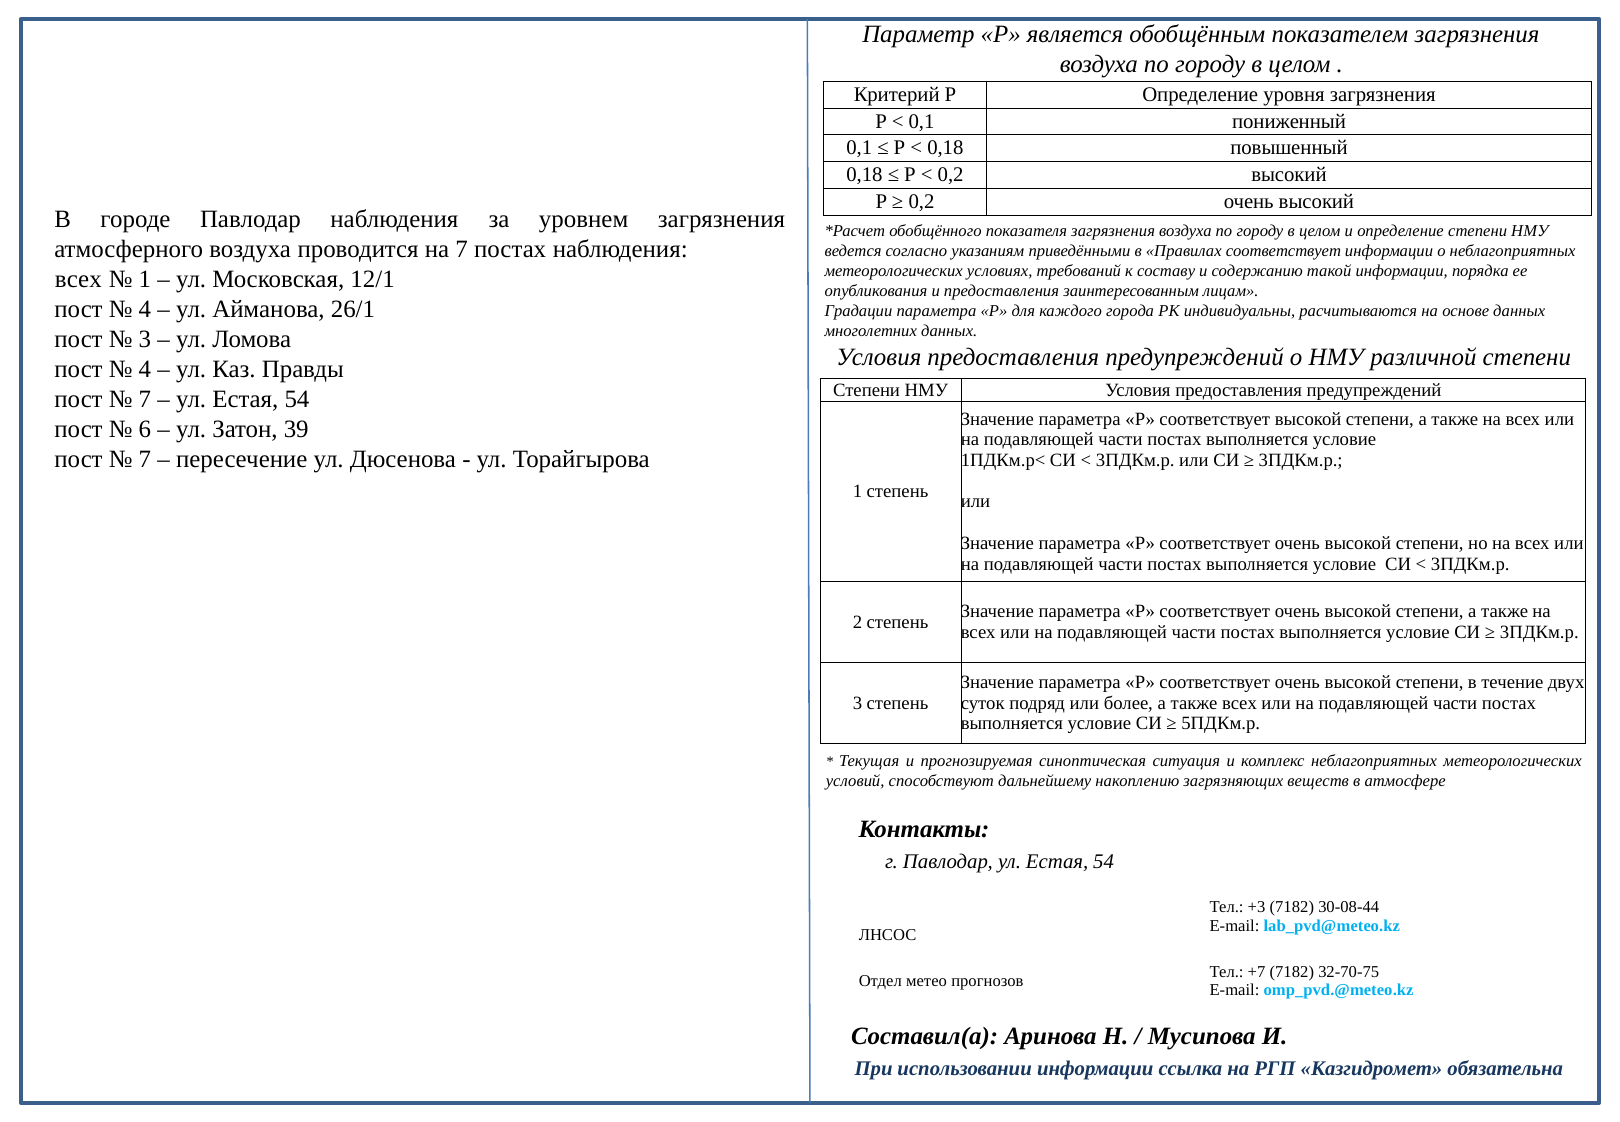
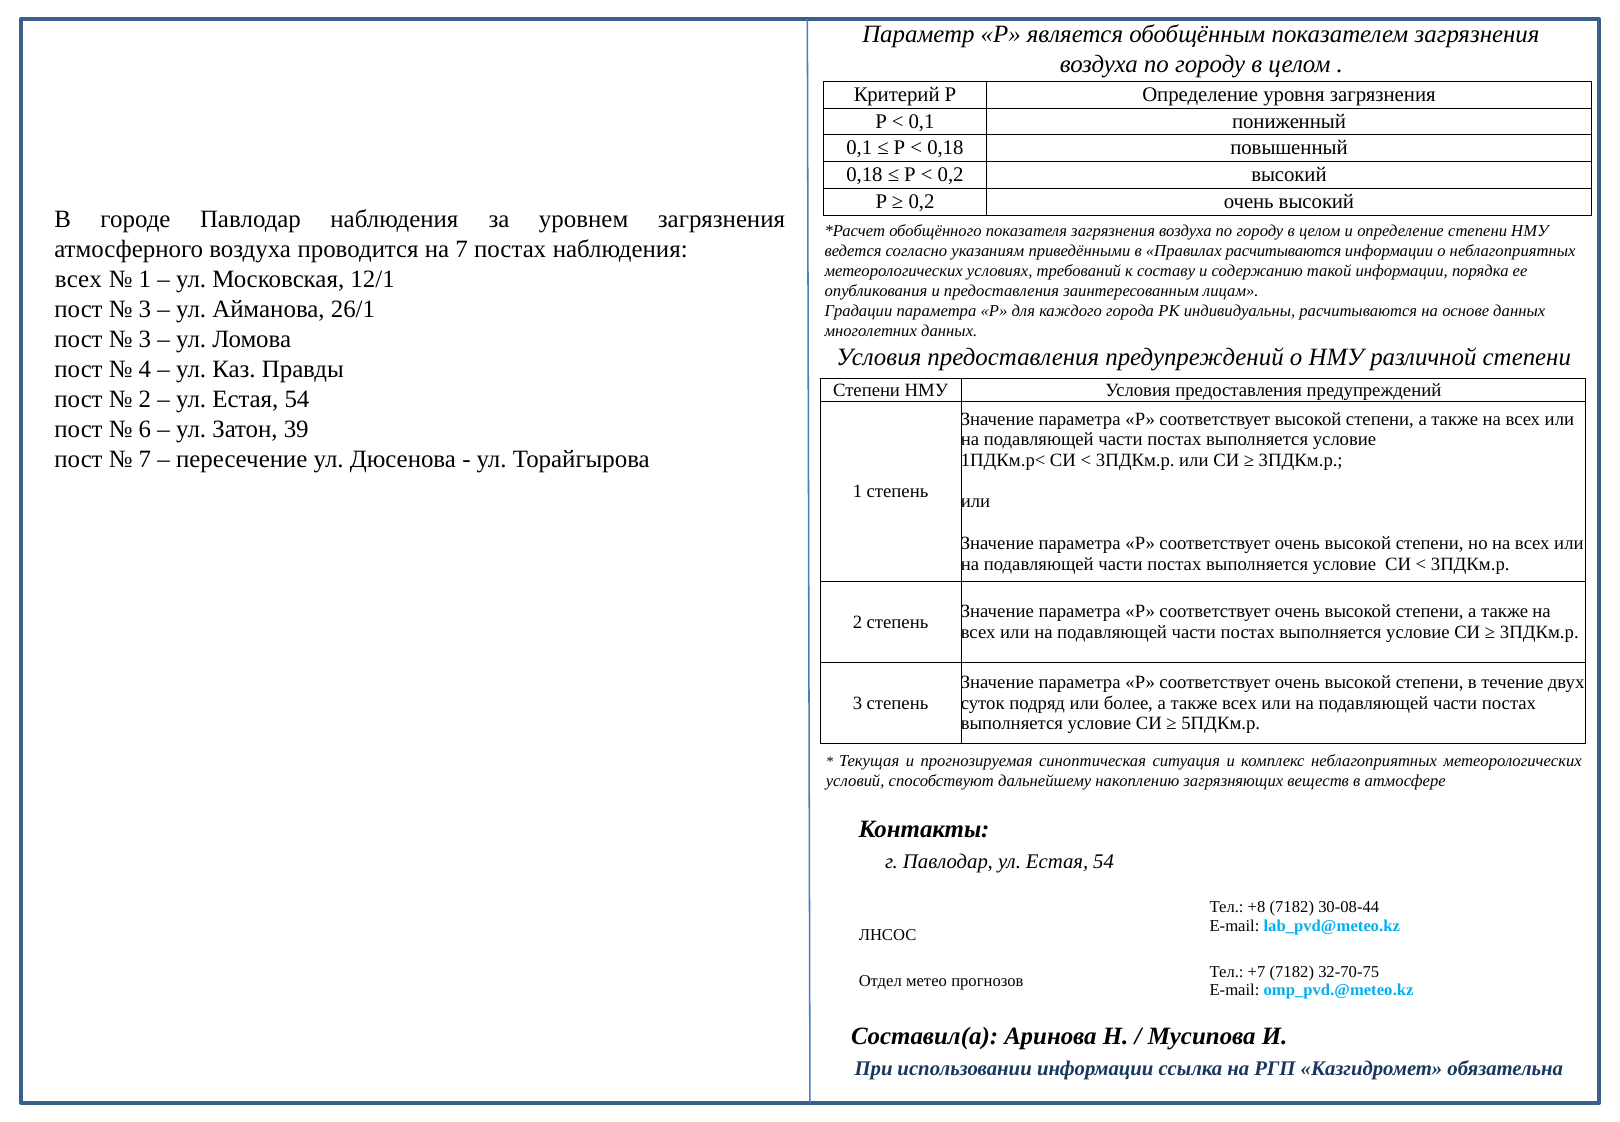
Правилах соответствует: соответствует -> расчитываются (1283, 251)
4: 4 -> 3 (145, 309)
7: 7 -> 2 (145, 399)
+3: +3 -> +8 (1257, 907)
